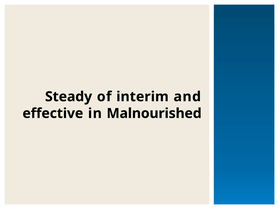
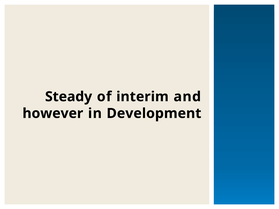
effective: effective -> however (53, 113)
Malnourished: Malnourished -> Development (154, 113)
